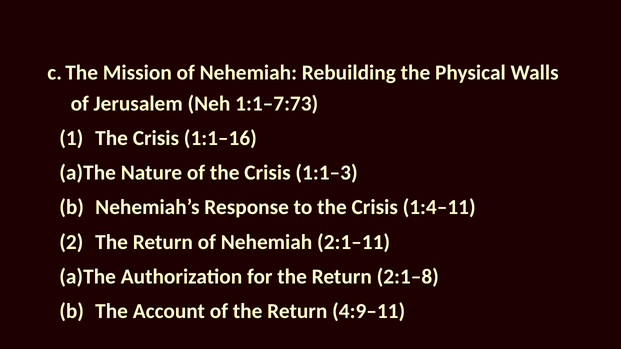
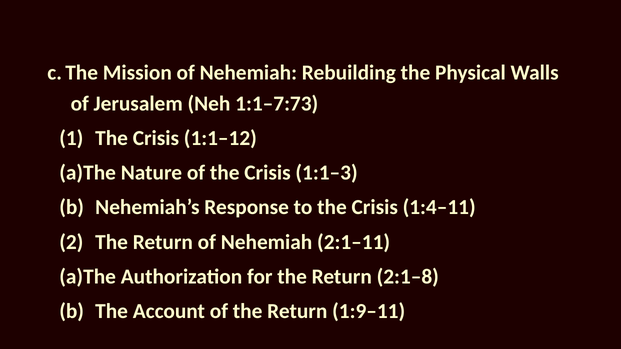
1:1–16: 1:1–16 -> 1:1–12 (220, 138)
4:9–11: 4:9–11 -> 1:9–11 (369, 311)
